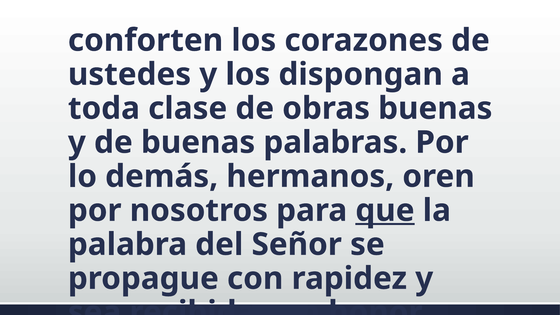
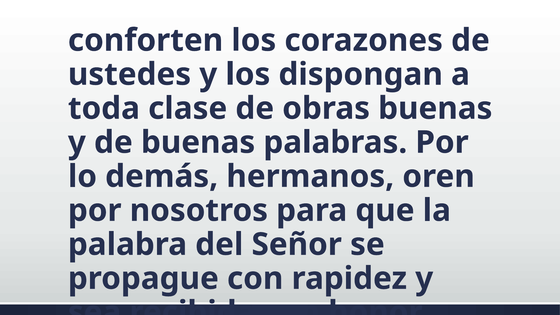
que underline: present -> none (385, 210)
